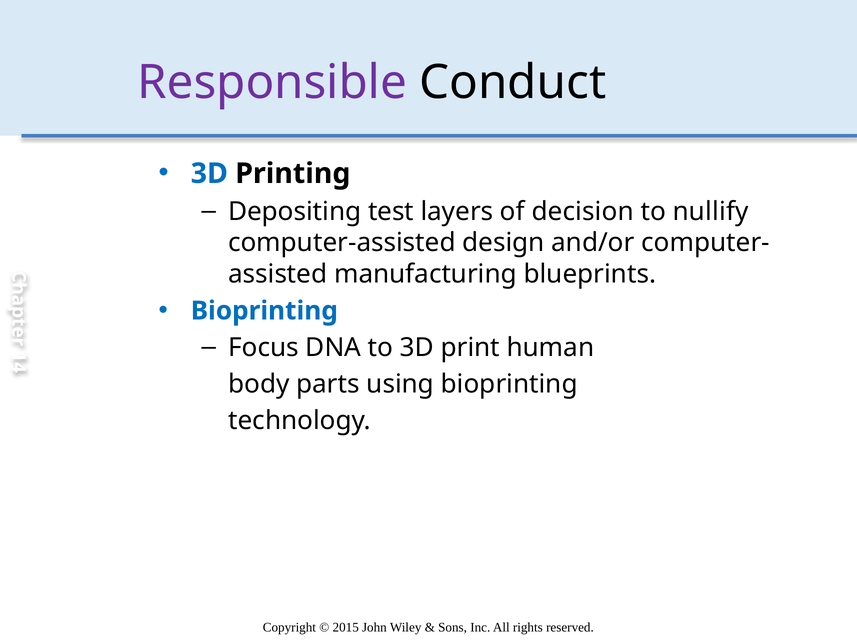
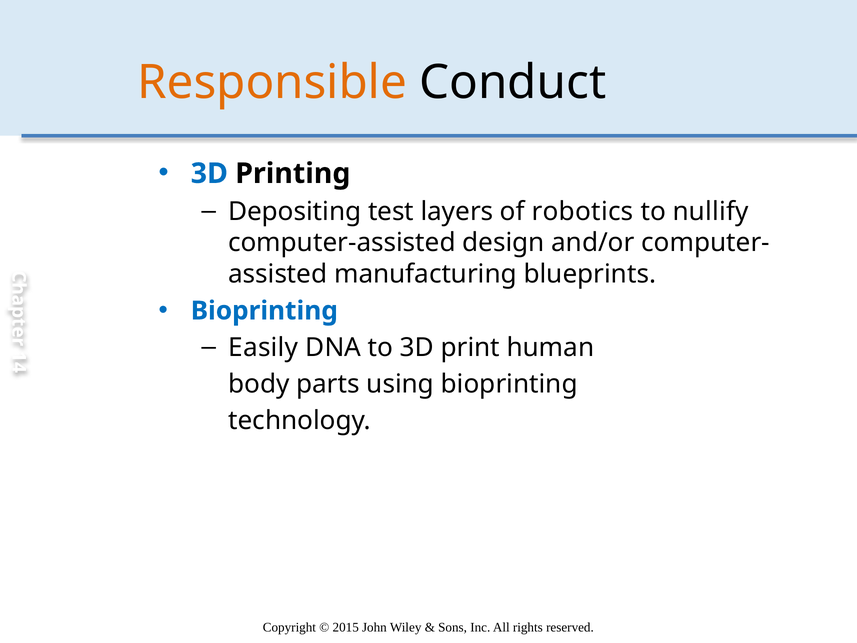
Responsible colour: purple -> orange (272, 83)
decision: decision -> robotics (583, 211)
Focus: Focus -> Easily (263, 347)
